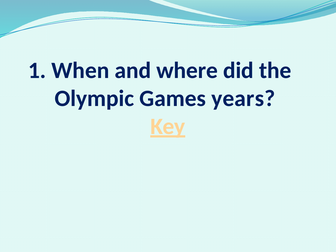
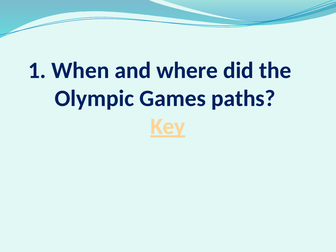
years: years -> paths (243, 98)
